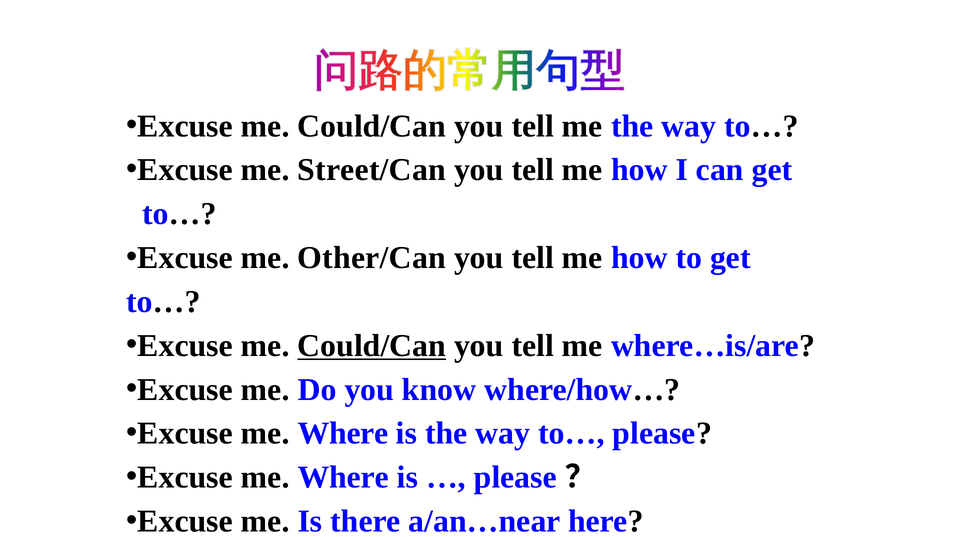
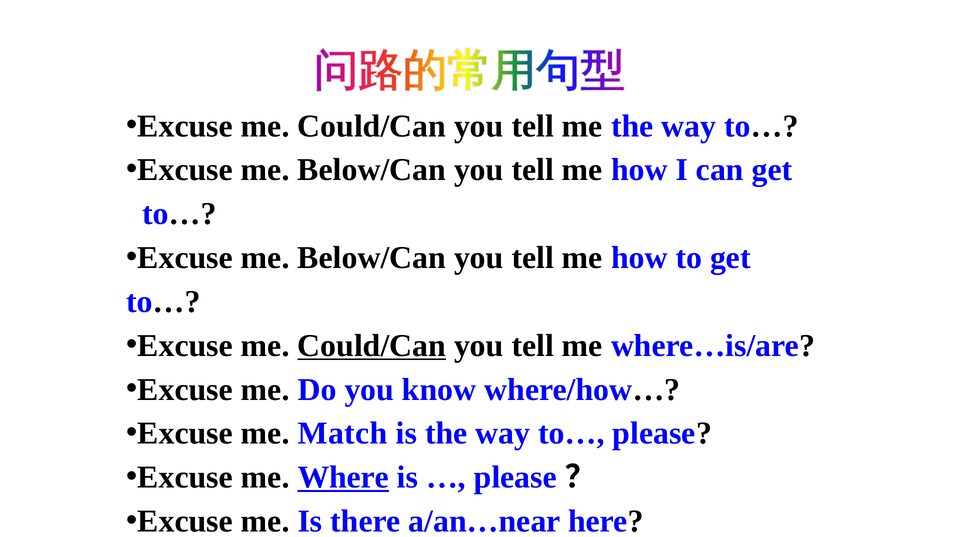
Street/Can: Street/Can -> Below/Can (372, 170)
Other/Can: Other/Can -> Below/Can (372, 258)
Where: Where -> Match (343, 434)
Where underline: none -> present (343, 478)
